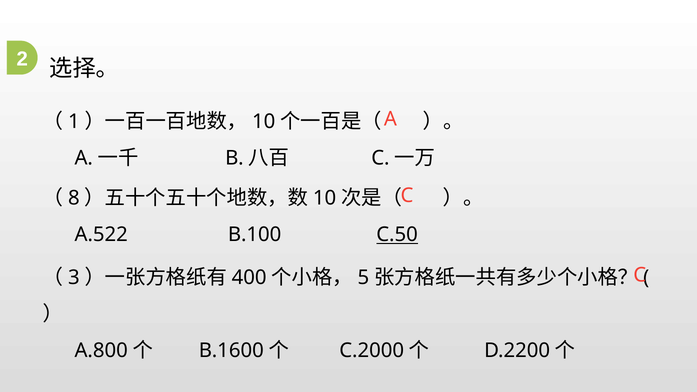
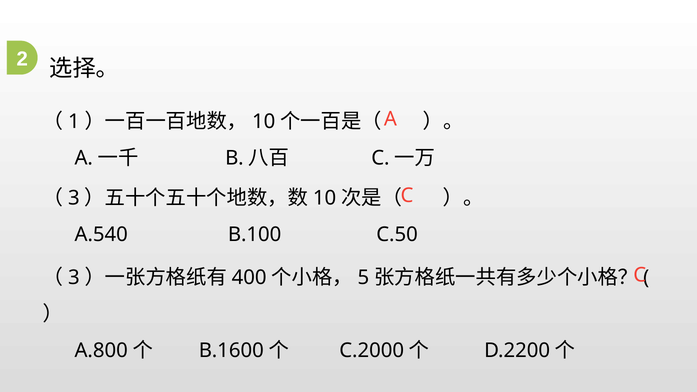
8: 8 -> 3 (74, 198)
A.522: A.522 -> A.540 (101, 235)
C.50 underline: present -> none (397, 235)
